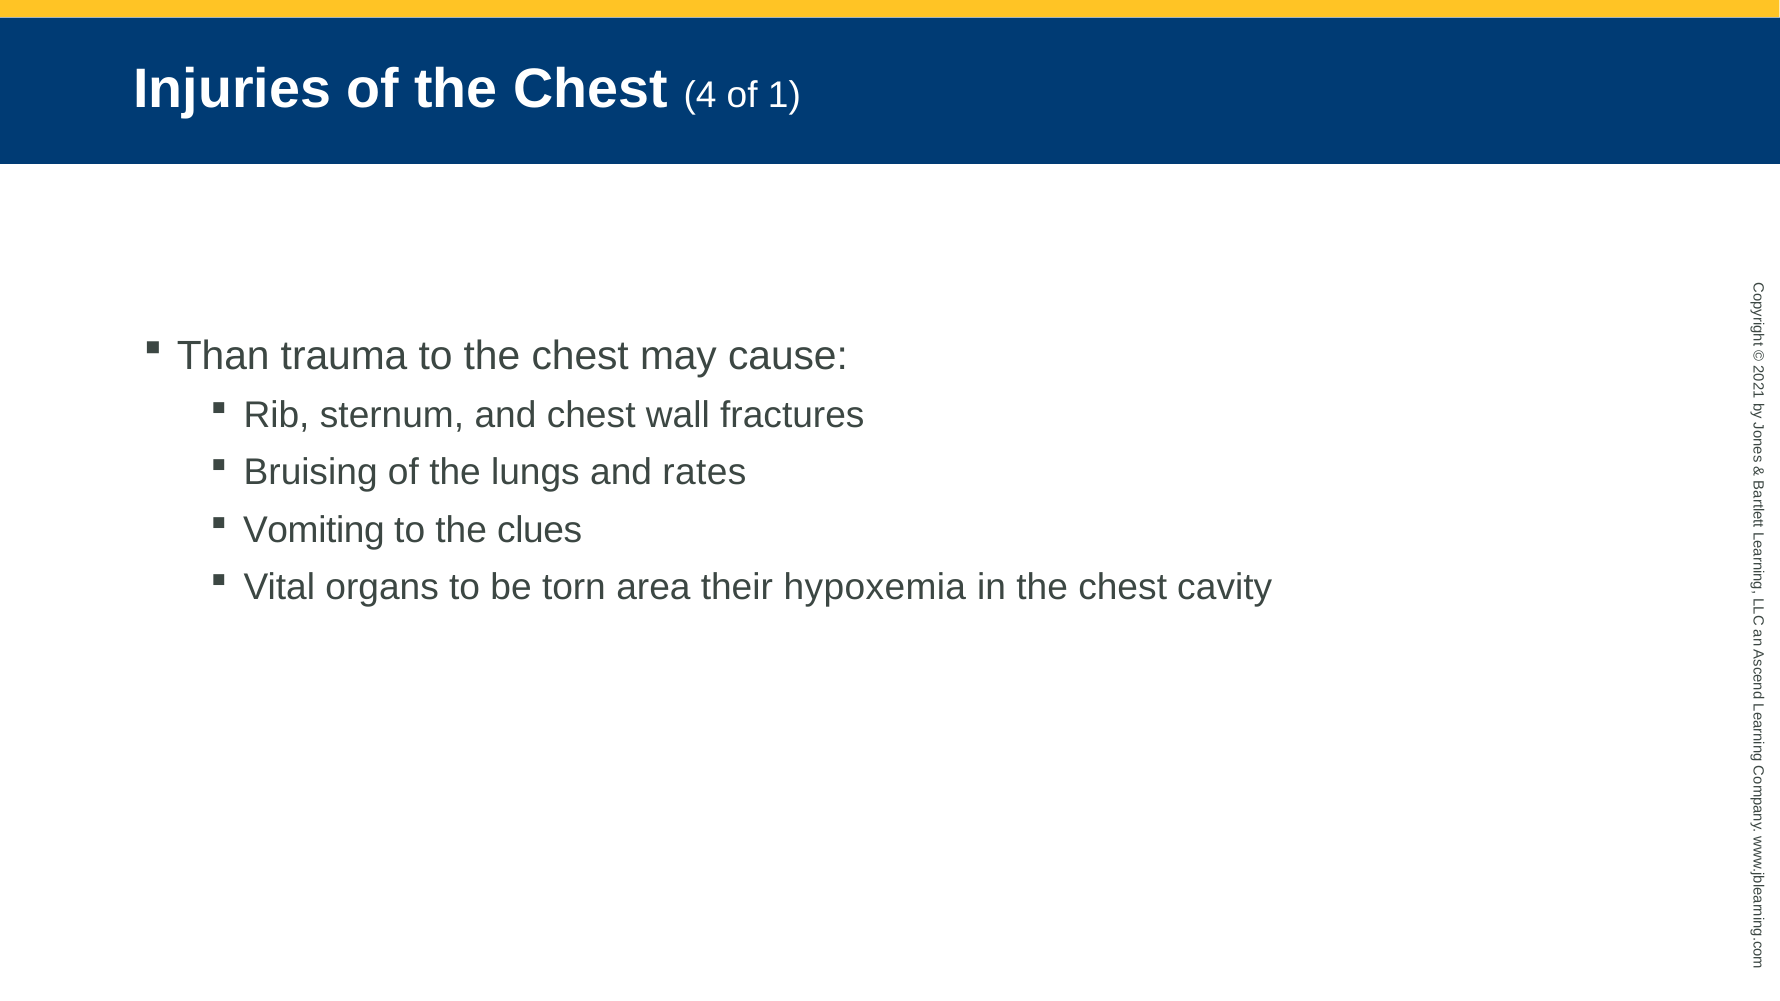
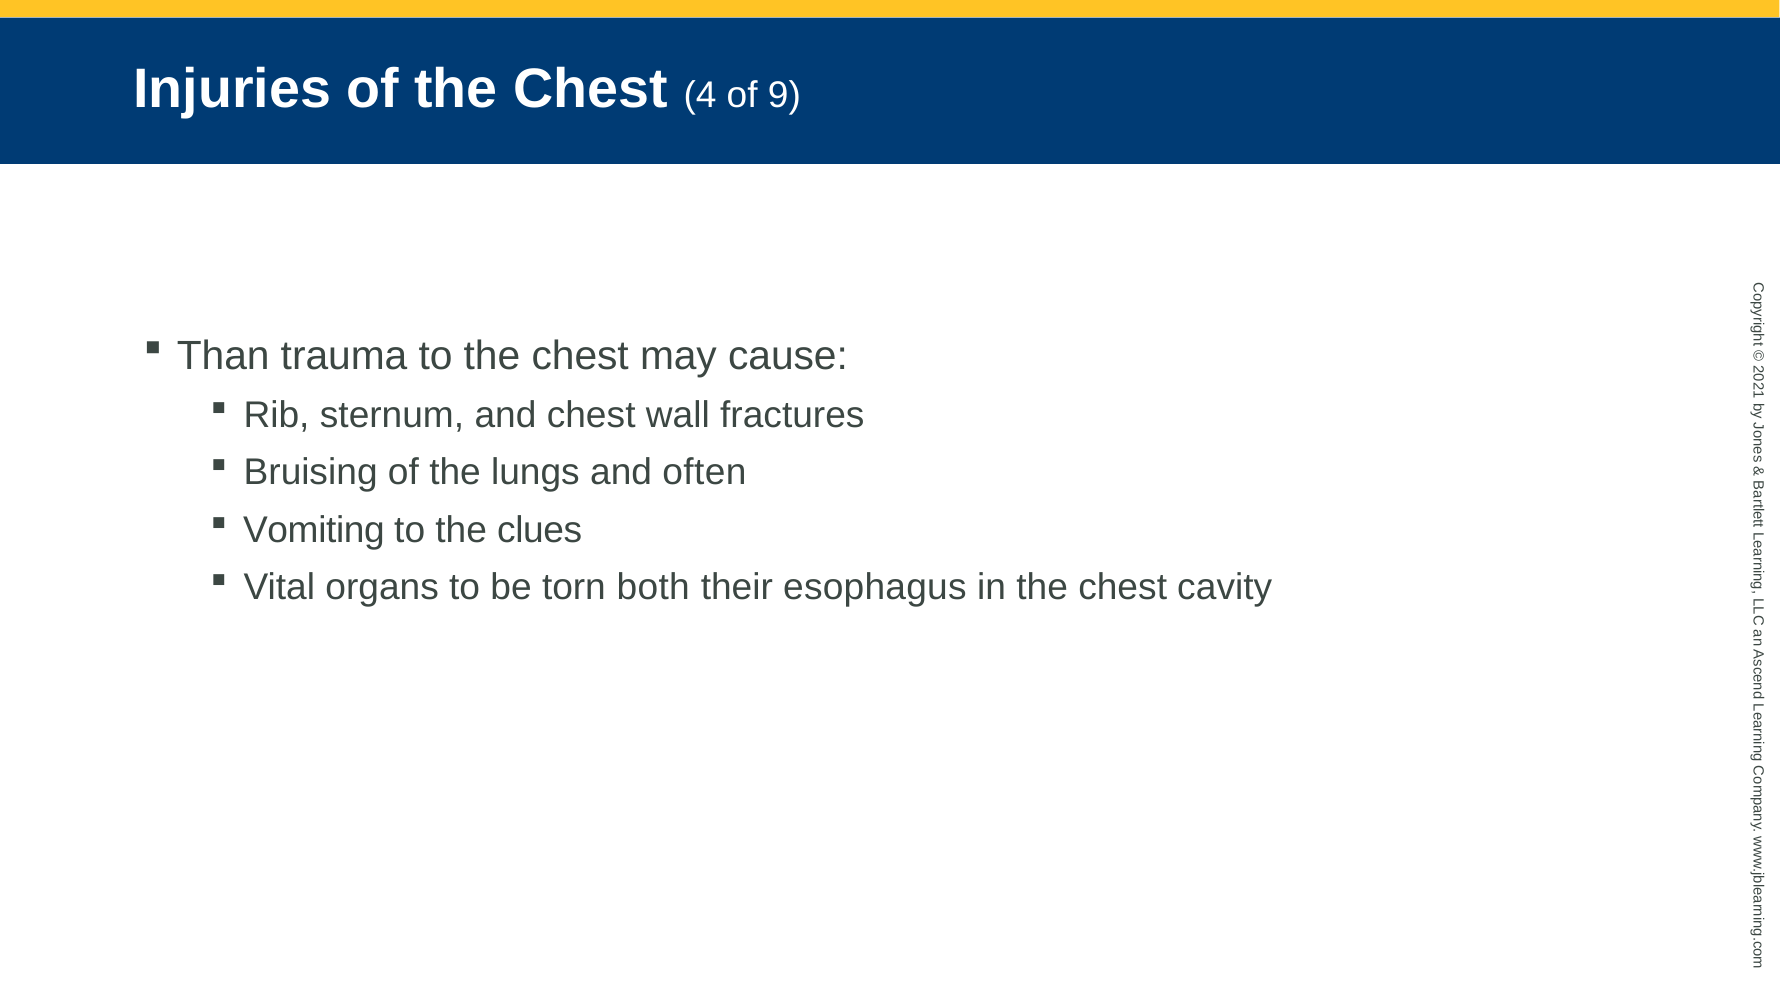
of 1: 1 -> 9 (784, 96)
rates: rates -> often (704, 473)
area: area -> both (653, 588)
hypoxemia: hypoxemia -> esophagus (875, 588)
